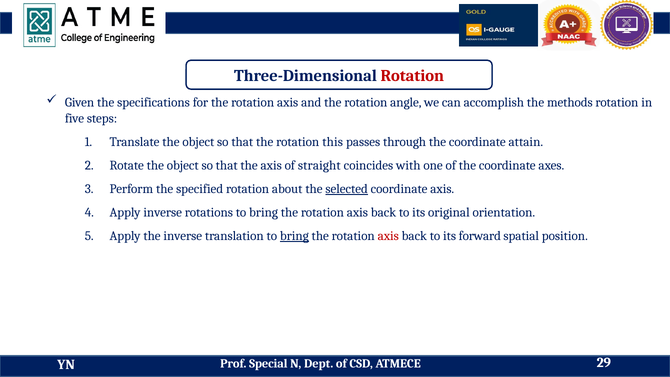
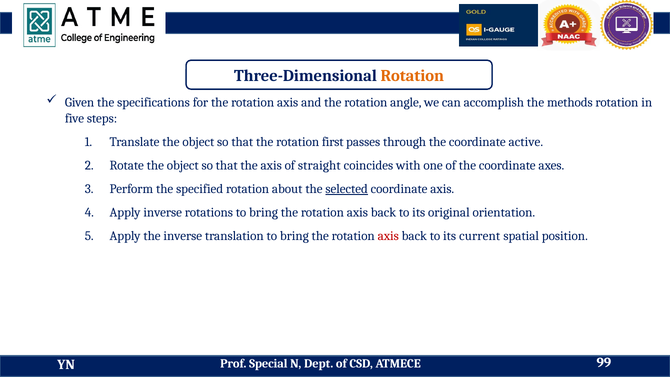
Rotation colour: red -> orange (412, 76)
this: this -> first (333, 142)
attain: attain -> active (526, 142)
bring underline: present -> none (294, 236)
forward: forward -> current (480, 236)
29: 29 -> 99 (604, 363)
